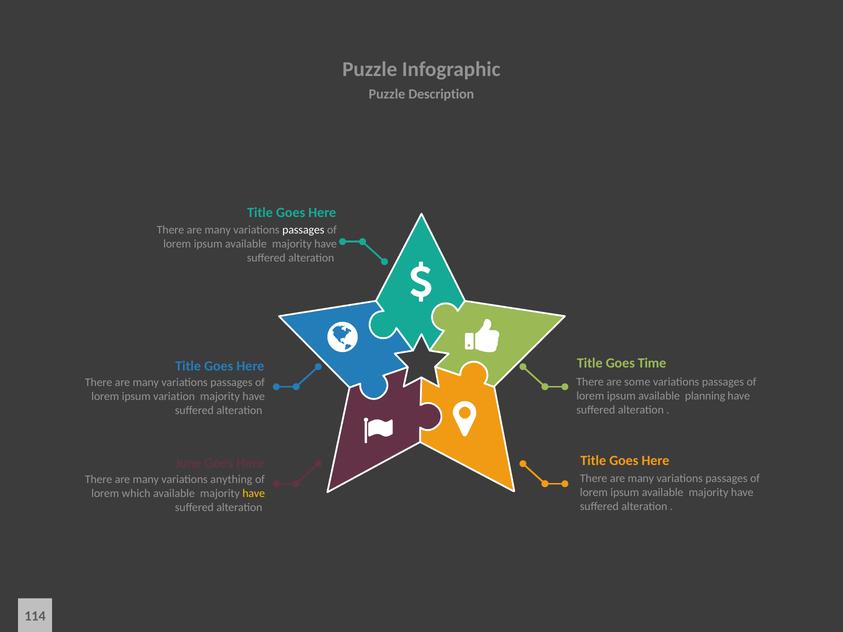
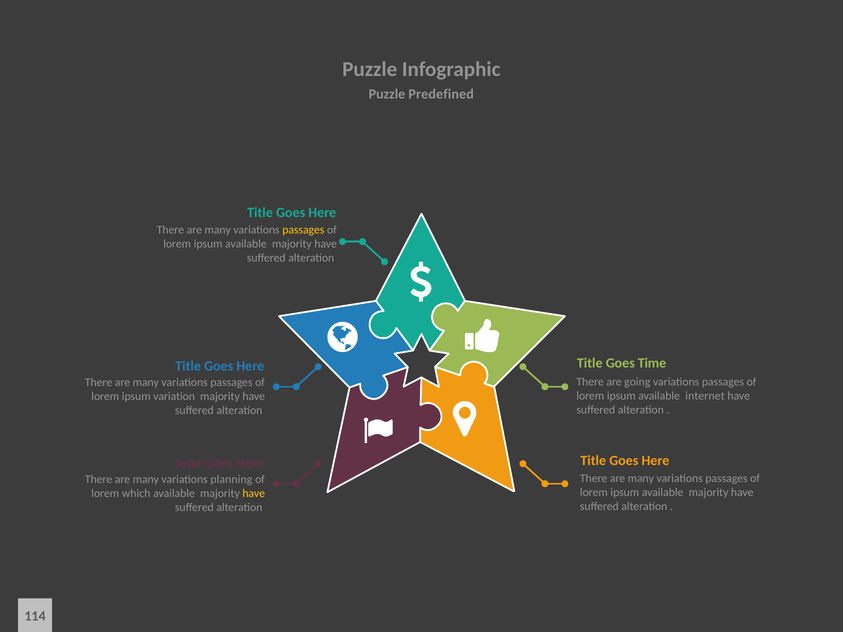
Description: Description -> Predefined (441, 94)
passages colour: white -> yellow (303, 230)
some: some -> going (637, 382)
planning: planning -> internet (705, 396)
anything: anything -> planning (231, 479)
